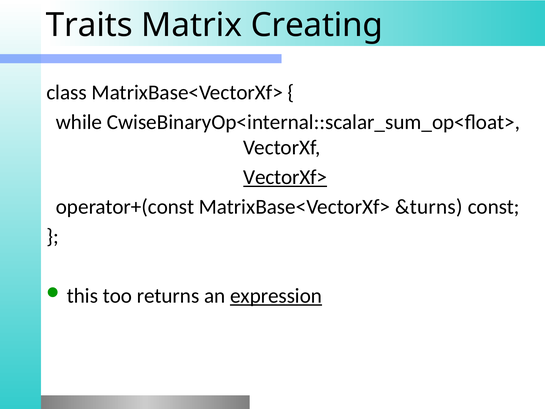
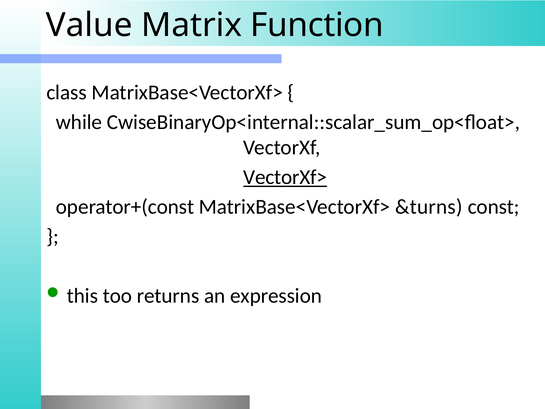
Traits: Traits -> Value (89, 25)
Creating: Creating -> Function (317, 25)
expression underline: present -> none (276, 296)
